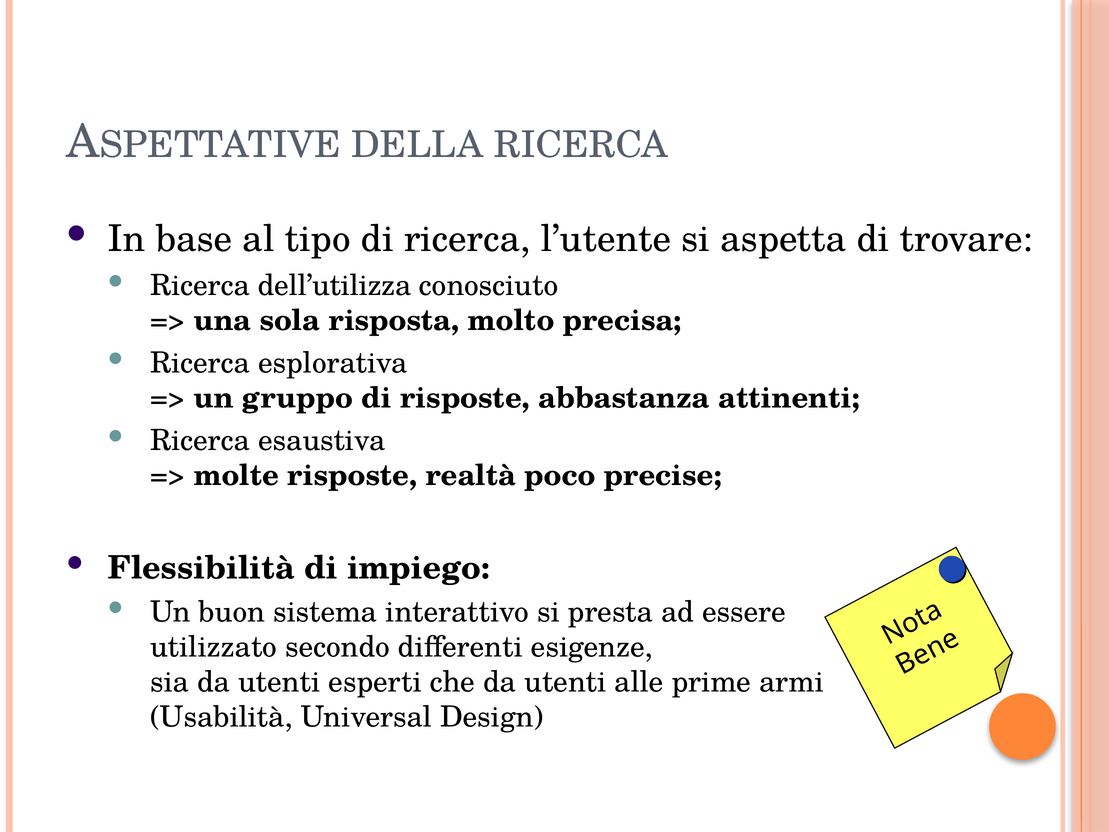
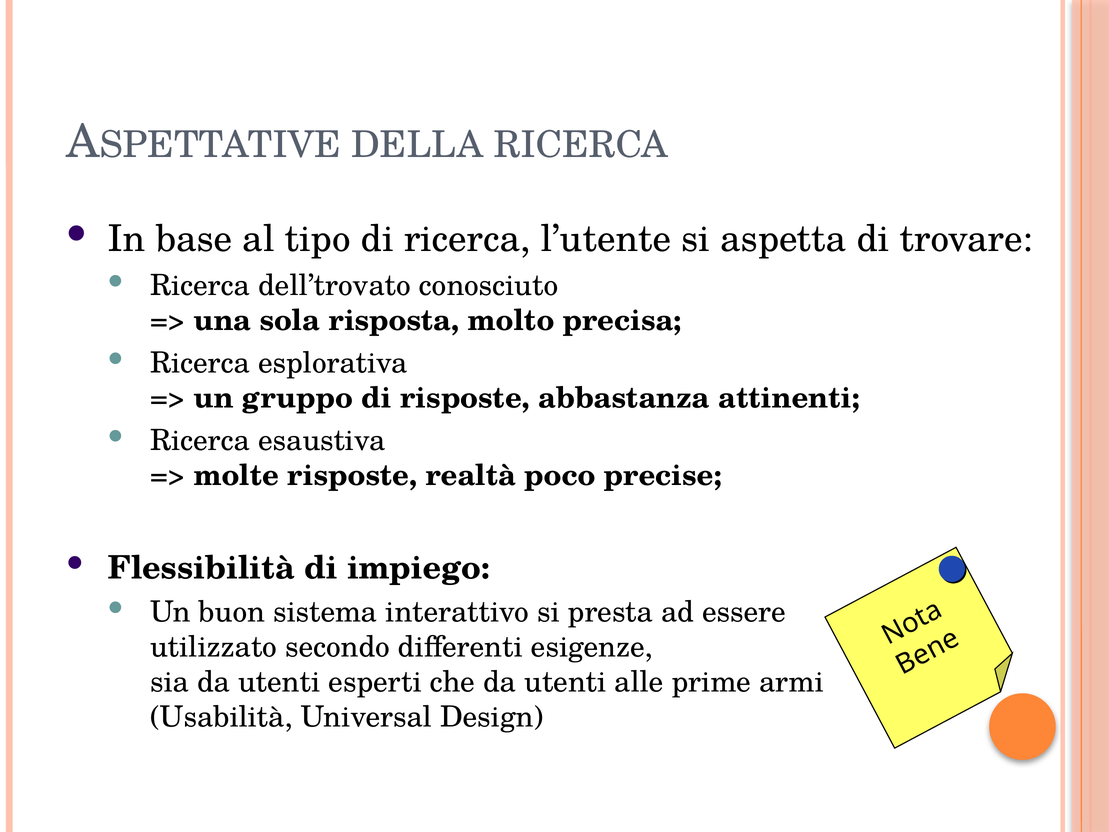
dell’utilizza: dell’utilizza -> dell’trovato (335, 285)
